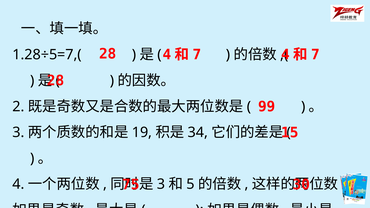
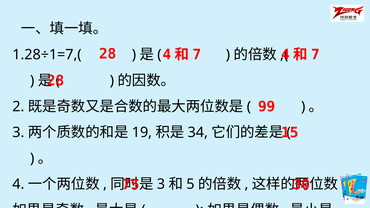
1.28÷5=7,(: 1.28÷5=7,( -> 1.28÷1=7,( (47, 55)
